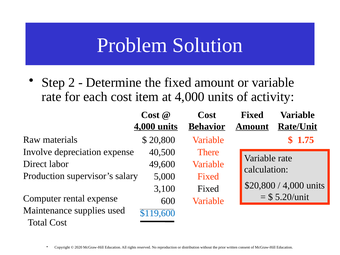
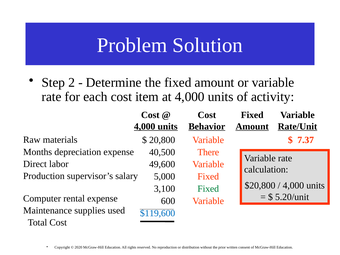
1.75: 1.75 -> 7.37 (306, 140)
Involve: Involve -> Months (38, 152)
Fixed colour: black -> green (208, 189)
